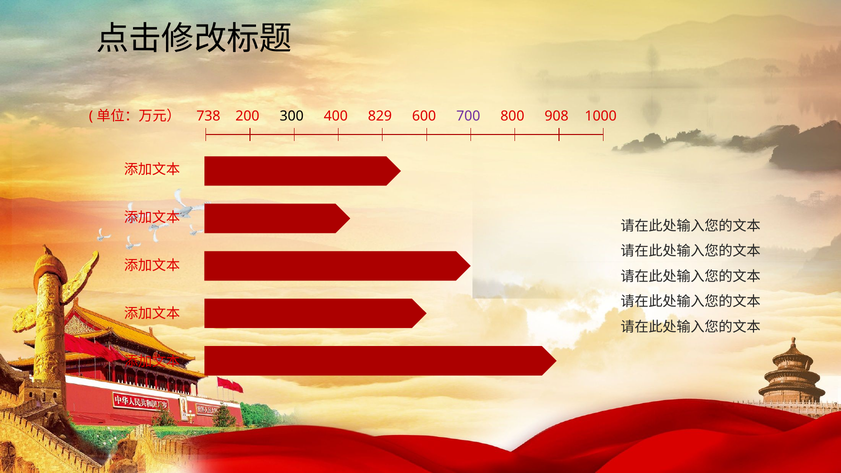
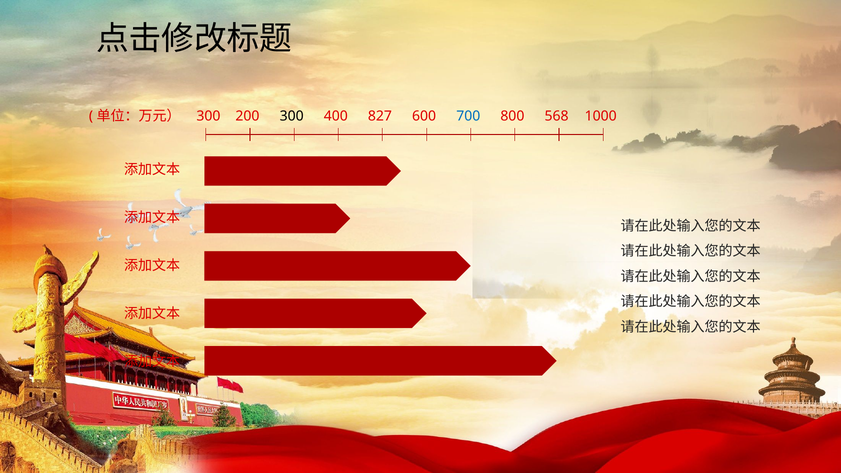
738: 738 -> 300 (208, 116)
829: 829 -> 827 (380, 116)
700 colour: purple -> blue (468, 116)
908: 908 -> 568 (557, 116)
